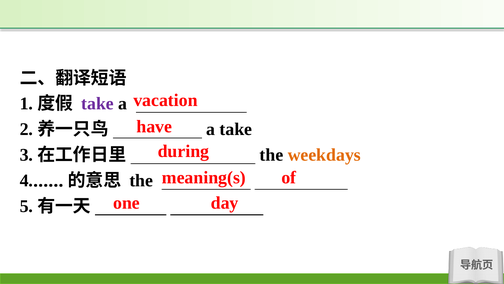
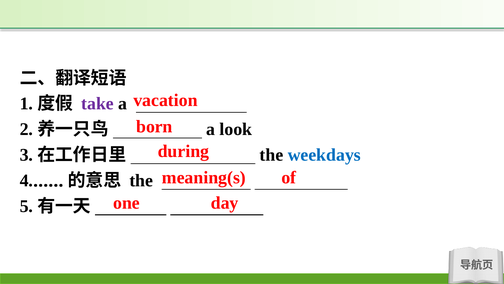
have: have -> born (154, 126)
a take: take -> look (236, 129)
weekdays colour: orange -> blue (324, 155)
